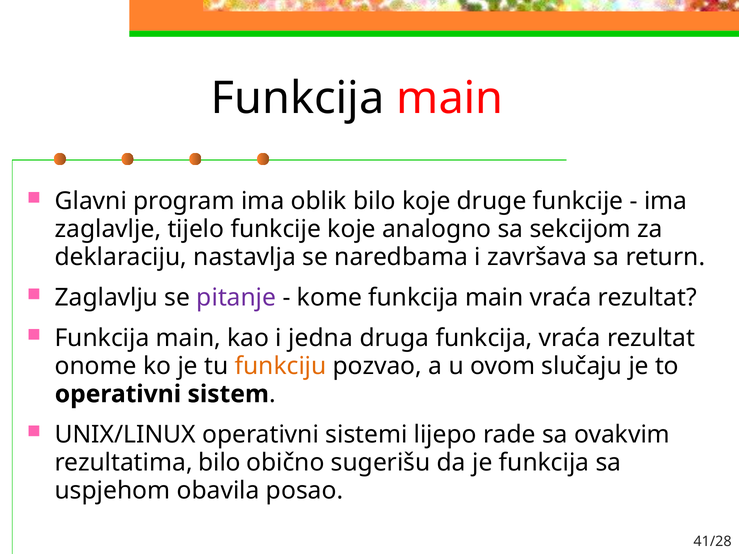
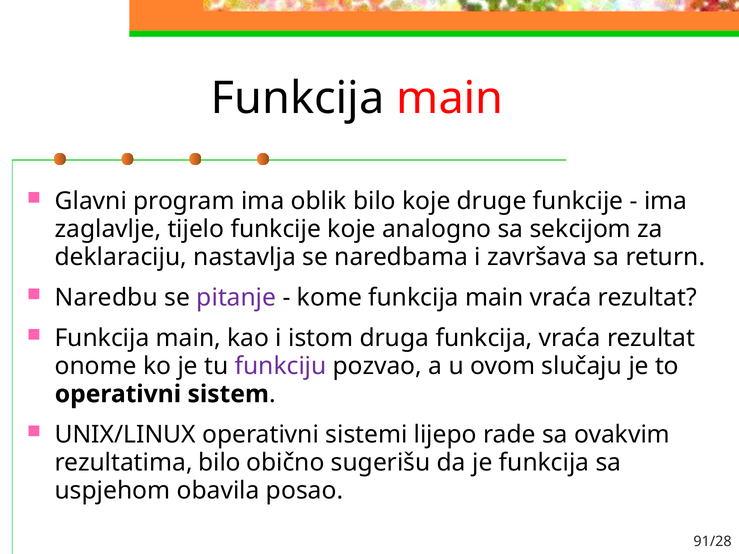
Zaglavlju: Zaglavlju -> Naredbu (106, 298)
jedna: jedna -> istom (321, 338)
funkciju colour: orange -> purple (281, 366)
41/28: 41/28 -> 91/28 (713, 542)
